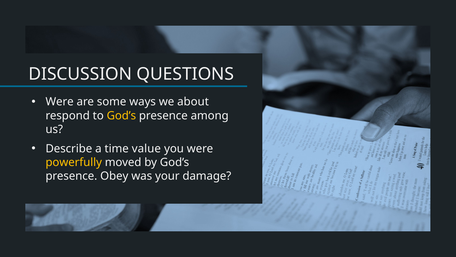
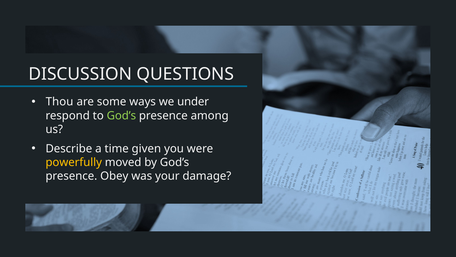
Were: Were -> Thou (60, 102)
about: about -> under (193, 102)
God’s colour: yellow -> light green (121, 115)
value: value -> given (146, 148)
